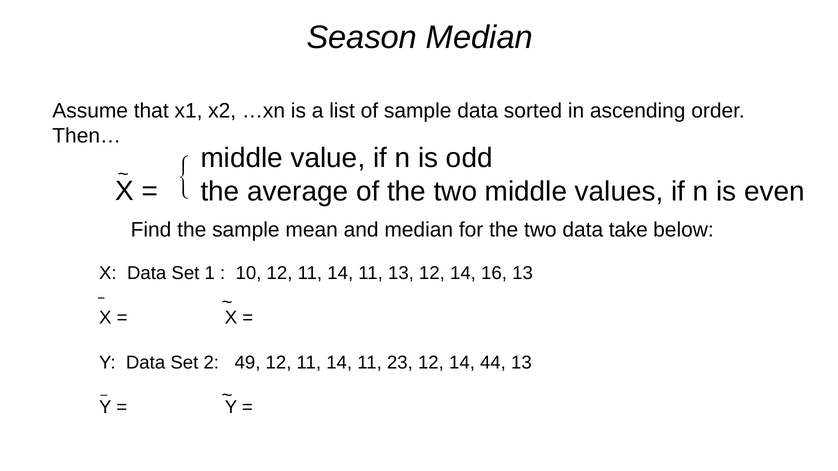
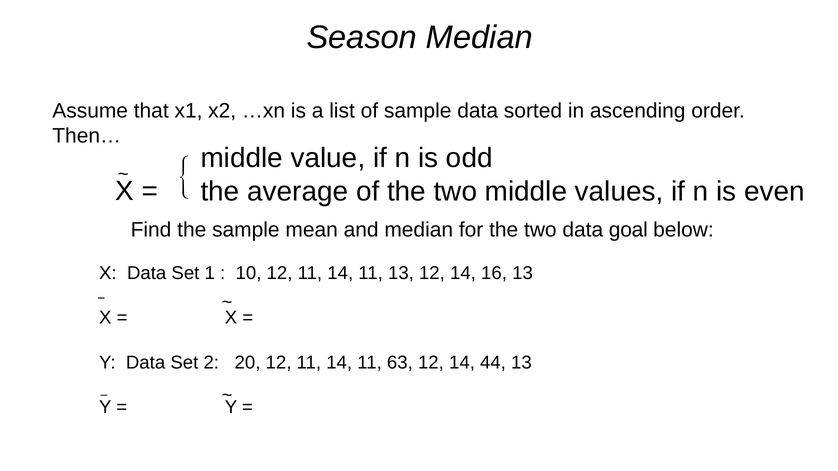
take: take -> goal (628, 230)
49: 49 -> 20 (247, 363)
23: 23 -> 63 (400, 363)
